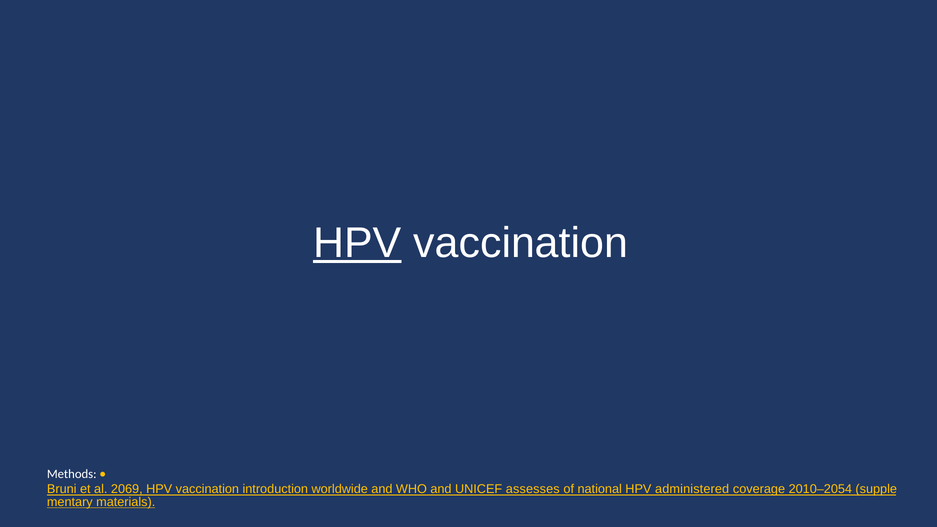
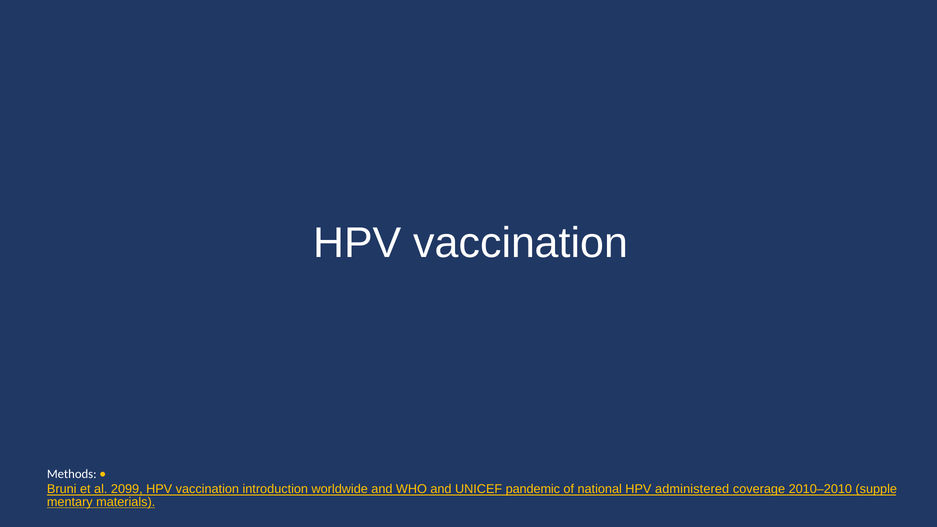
HPV underline: present -> none (357, 243)
2069: 2069 -> 2099 (127, 489)
assesses: assesses -> pandemic (533, 489)
2010–2054: 2010–2054 -> 2010–2010 (820, 489)
